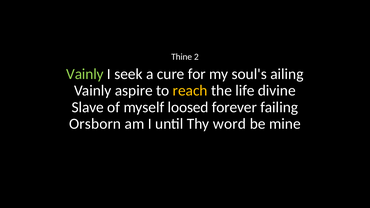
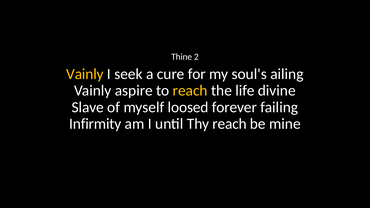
Vainly colour: light green -> yellow (85, 74)
Orsborn: Orsborn -> Infirmity (95, 124)
Thy word: word -> reach (230, 124)
